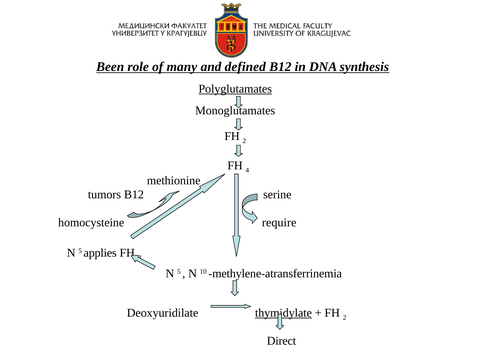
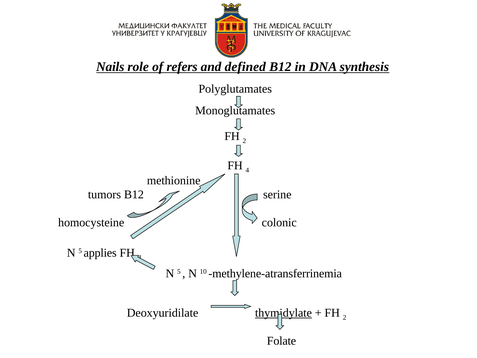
Been: Been -> Nails (110, 67)
many: many -> refers (182, 67)
Polyglutamates underline: present -> none (235, 89)
require: require -> colonic (279, 222)
Direct: Direct -> Folate (281, 341)
